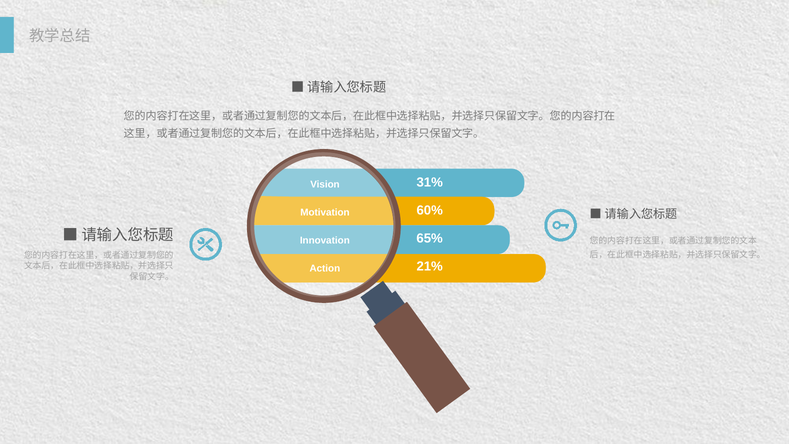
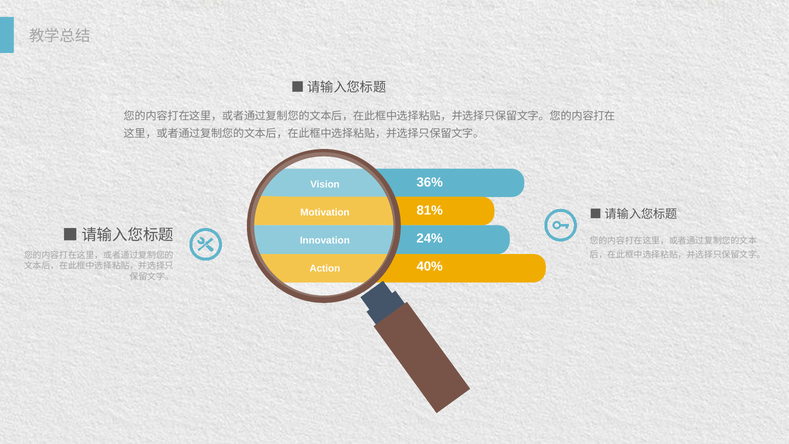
31%: 31% -> 36% (430, 182)
60%: 60% -> 81% (430, 210)
65%: 65% -> 24% (430, 238)
21%: 21% -> 40% (430, 266)
